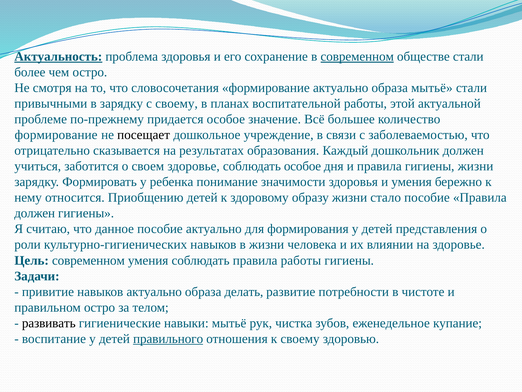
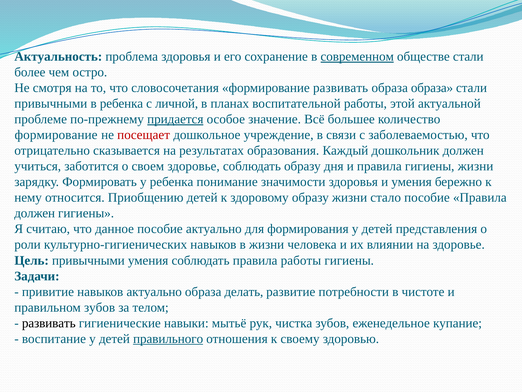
Актуальность underline: present -> none (58, 56)
формирование актуально: актуально -> развивать (341, 88)
образа мытьё: мытьё -> образа (432, 88)
в зарядку: зарядку -> ребенка (122, 103)
с своему: своему -> личной (177, 103)
придается underline: none -> present (175, 119)
посещает colour: black -> red (144, 135)
соблюдать особое: особое -> образу (302, 166)
Цель современном: современном -> привычными (88, 260)
правильном остро: остро -> зубов (100, 307)
